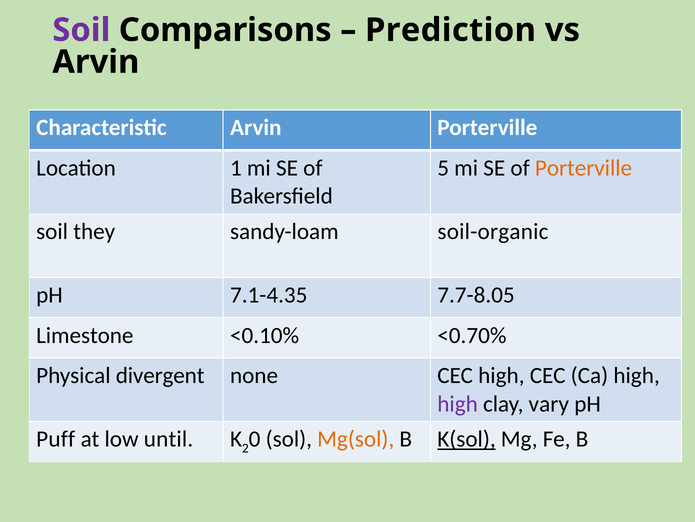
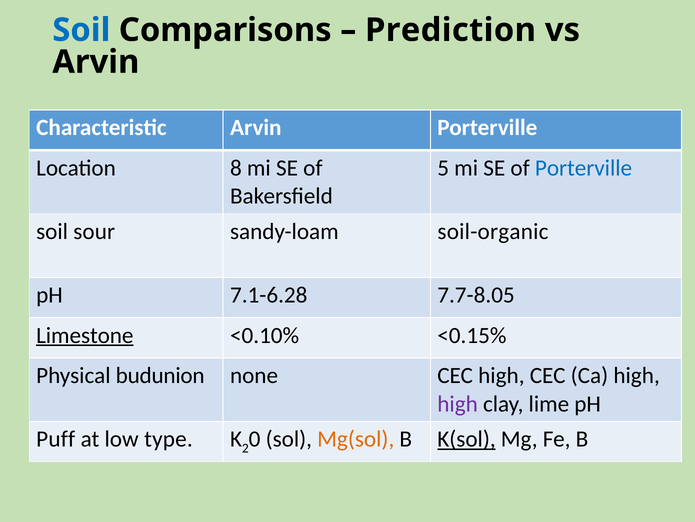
Soil colour: purple -> blue (81, 30)
1: 1 -> 8 (236, 168)
Porterville colour: orange -> blue (584, 168)
they: they -> sour (94, 231)
7.1-4.35: 7.1-4.35 -> 7.1-6.28 (269, 295)
Limestone underline: none -> present (85, 335)
<0.70%: <0.70% -> <0.15% (472, 335)
divergent: divergent -> budunion (160, 375)
vary: vary -> lime (549, 403)
until: until -> type (168, 439)
